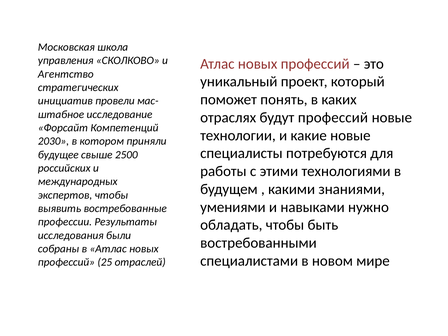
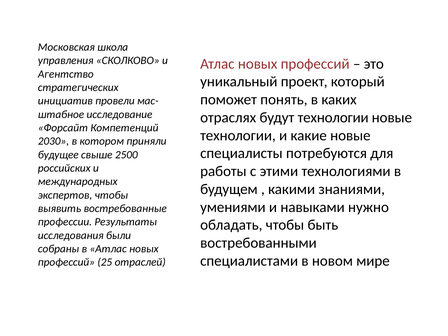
будут профессий: профессий -> технологии (333, 118)
